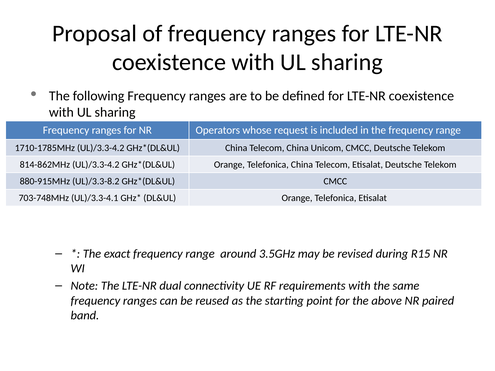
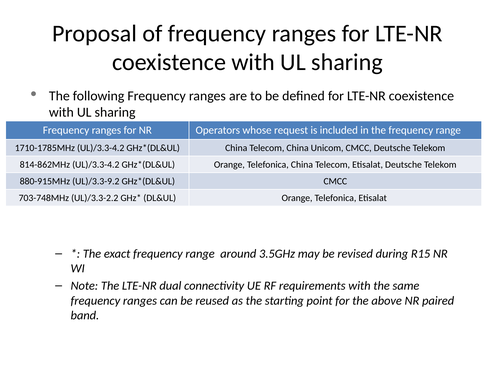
UL)/3.3-8.2: UL)/3.3-8.2 -> UL)/3.3-9.2 (96, 181)
UL)/3.3-4.1: UL)/3.3-4.1 -> UL)/3.3-2.2 (95, 198)
